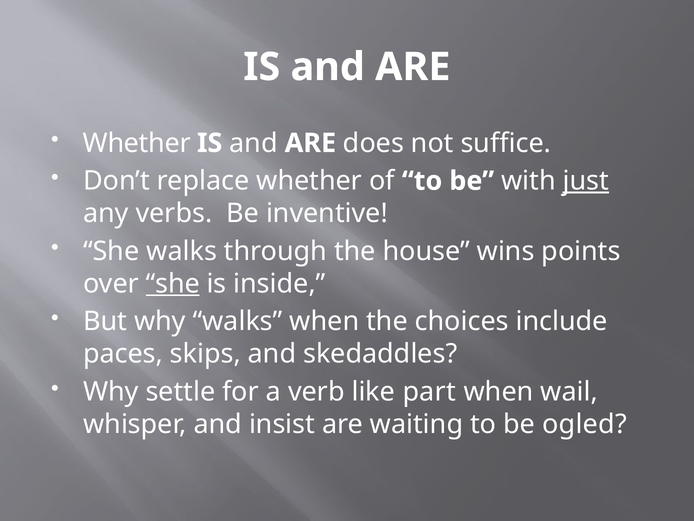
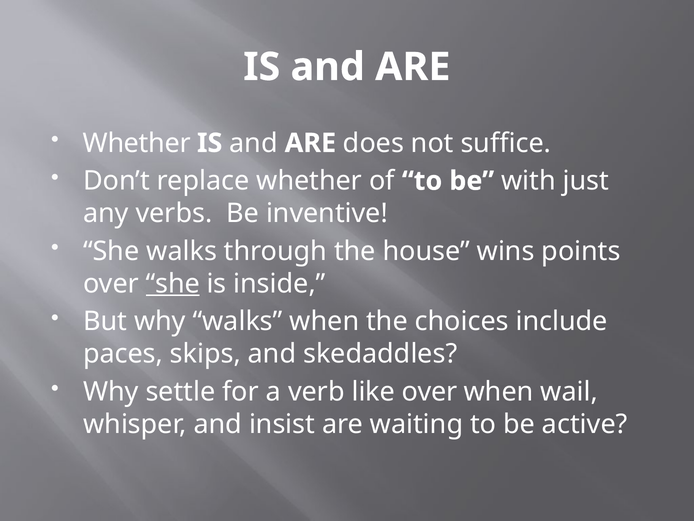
just underline: present -> none (586, 181)
like part: part -> over (430, 391)
ogled: ogled -> active (585, 424)
